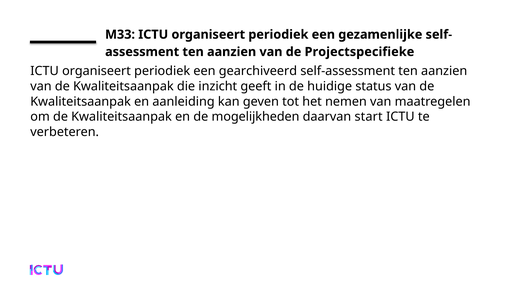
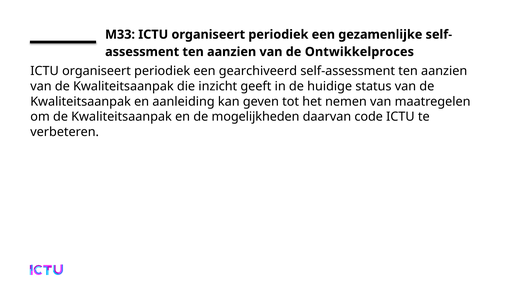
Projectspecifieke: Projectspecifieke -> Ontwikkelproces (359, 52)
start: start -> code (369, 117)
